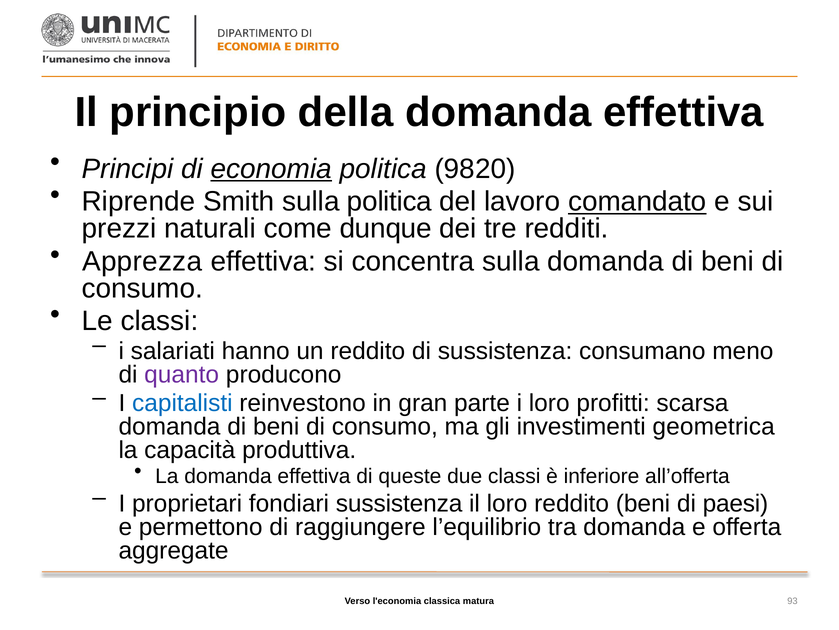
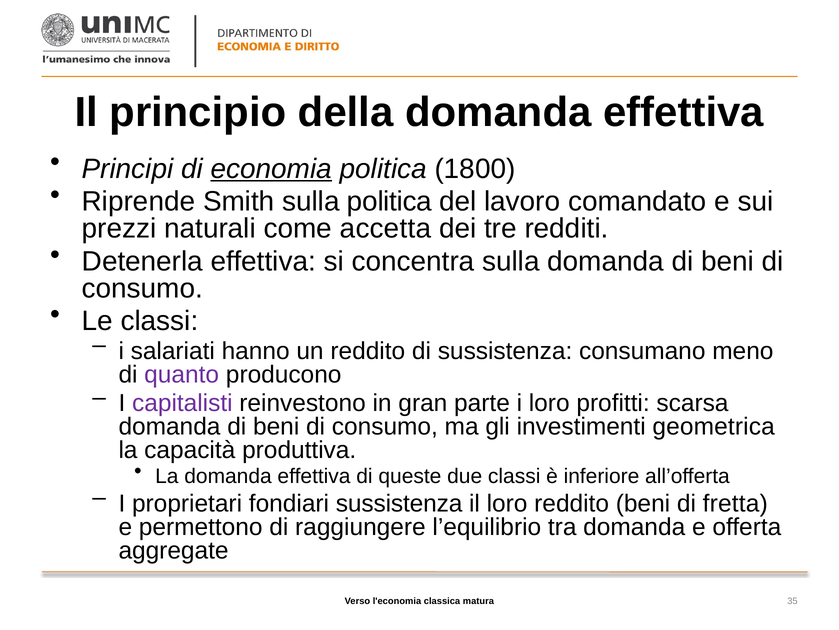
9820: 9820 -> 1800 (475, 169)
comandato underline: present -> none (637, 201)
dunque: dunque -> accetta (385, 228)
Apprezza: Apprezza -> Detenerla (142, 261)
capitalisti colour: blue -> purple (182, 403)
paesi: paesi -> fretta (735, 503)
93: 93 -> 35 (792, 601)
